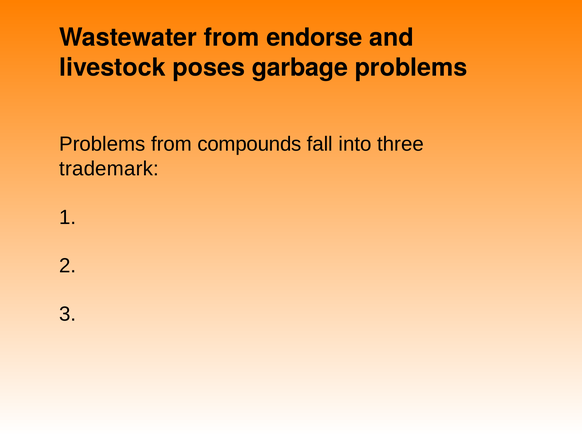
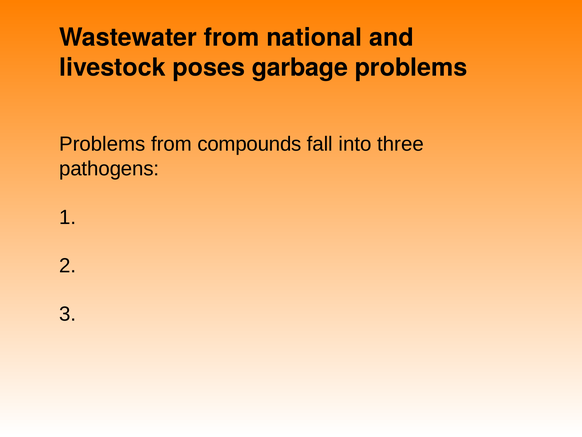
endorse: endorse -> national (314, 38)
trademark: trademark -> pathogens (109, 169)
